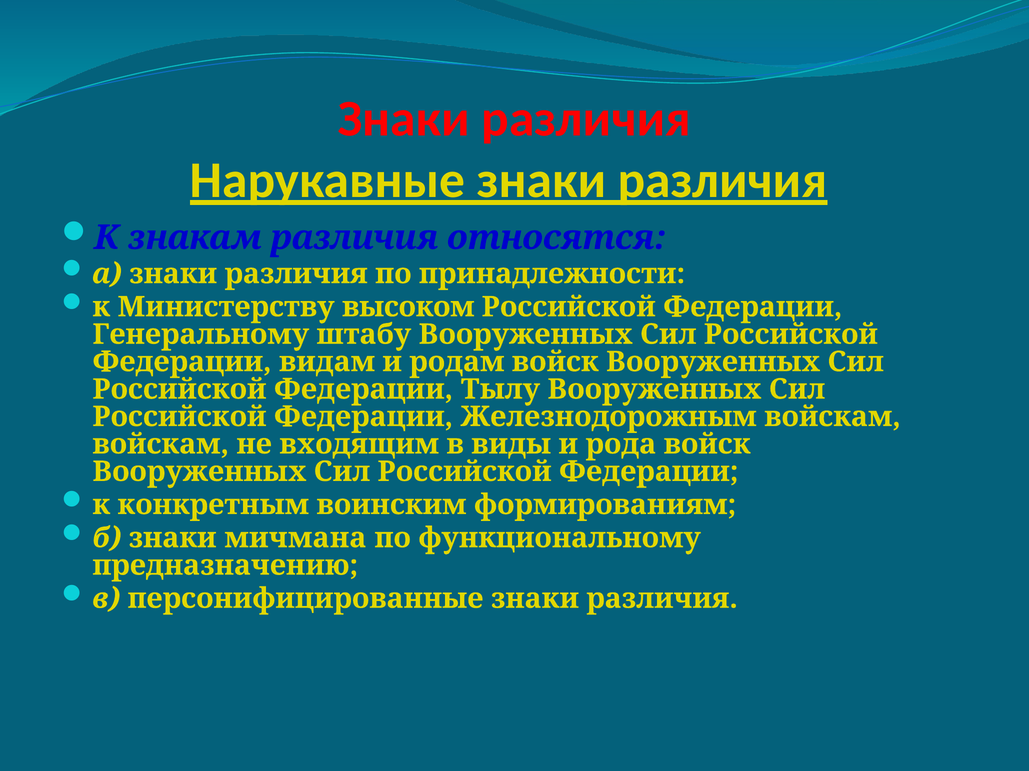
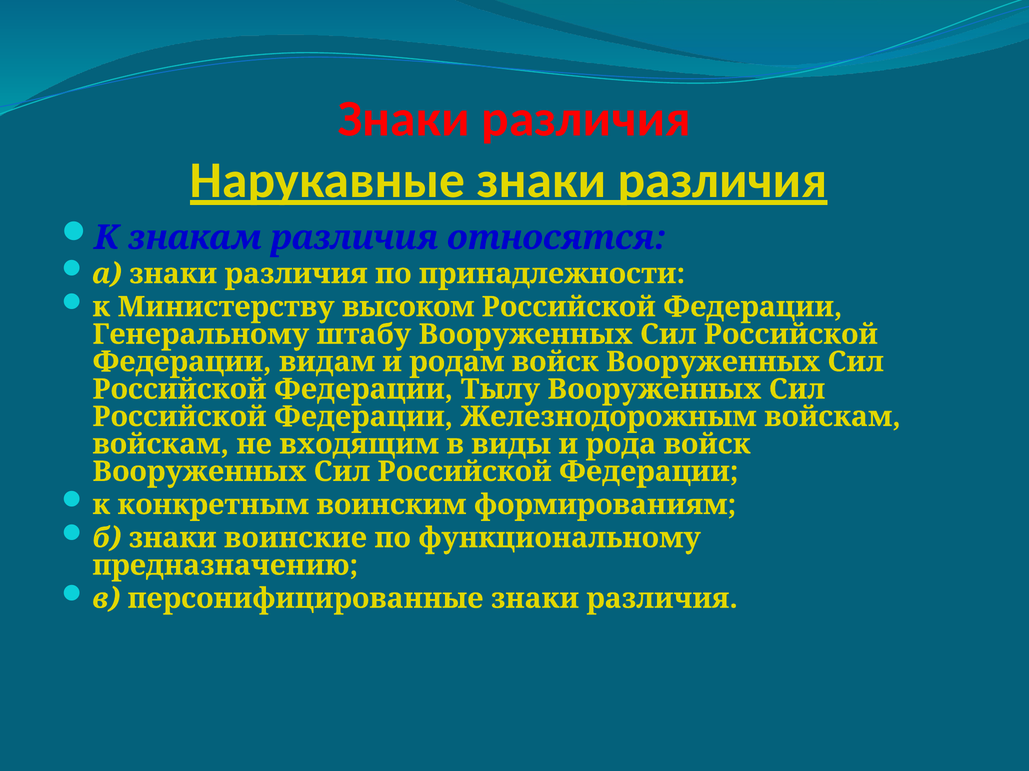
мичмана: мичмана -> воинские (295, 538)
